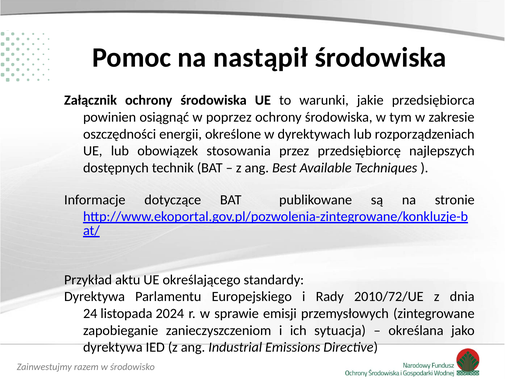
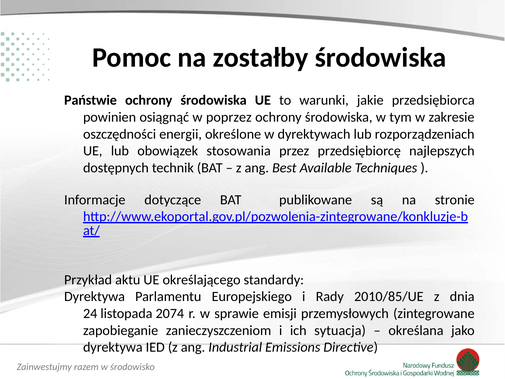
nastąpił: nastąpił -> zostałby (261, 57)
Załącznik: Załącznik -> Państwie (91, 100)
2010/72/UE: 2010/72/UE -> 2010/85/UE (389, 296)
2024: 2024 -> 2074 (170, 313)
